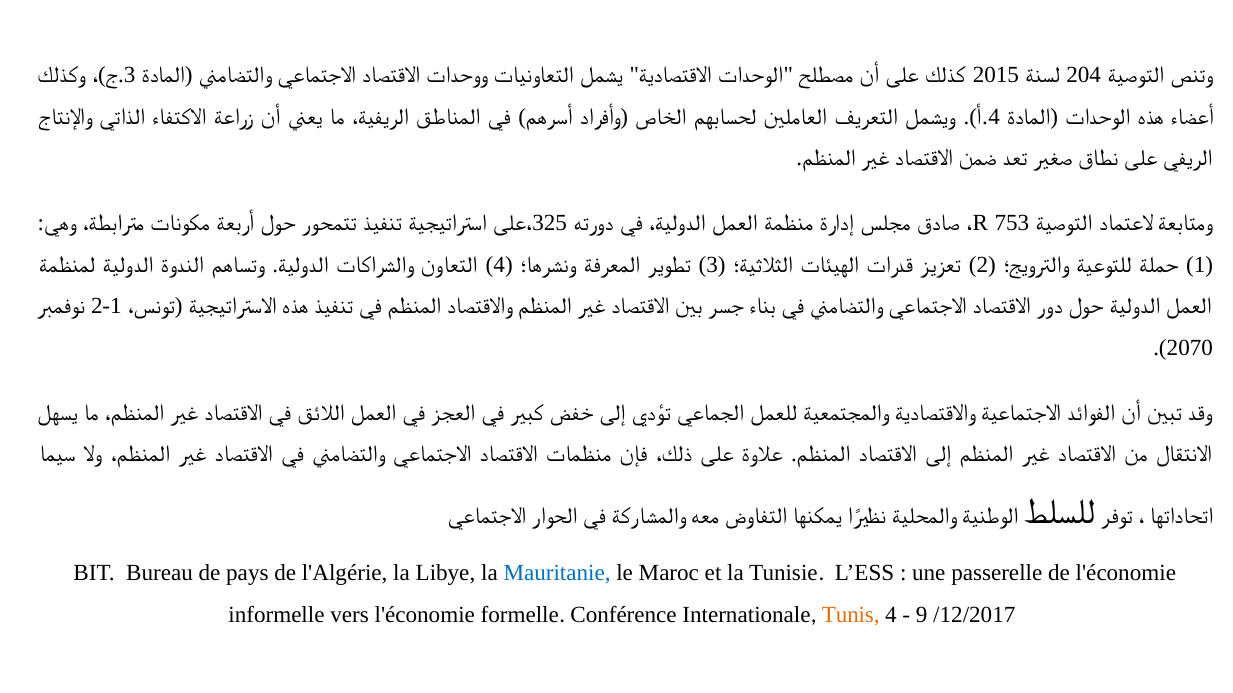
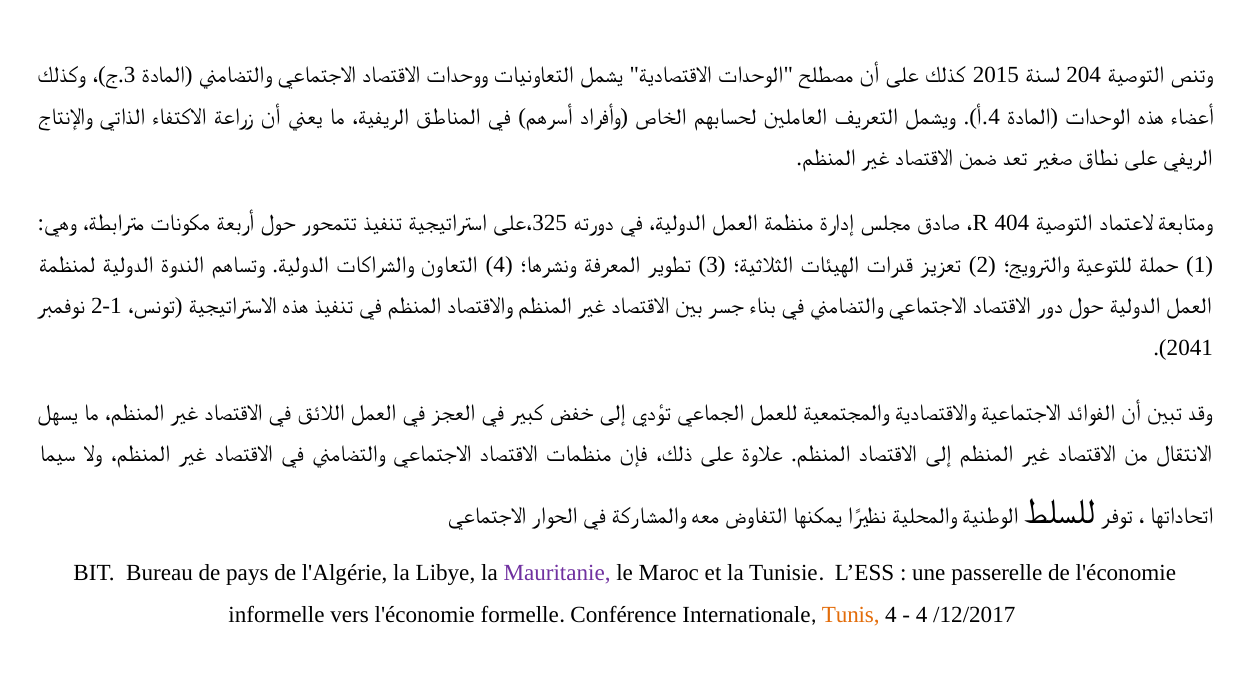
753: 753 -> 404 (1012, 223)
2070: 2070 -> 2041 (1190, 348)
Mauritanie colour: blue -> purple (557, 573)
9: 9 -> 4 (922, 615)
